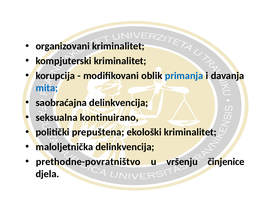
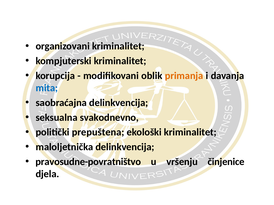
primanja colour: blue -> orange (184, 76)
kontinuirano: kontinuirano -> svakodnevno (109, 118)
prethodne-povratništvo: prethodne-povratništvo -> pravosudne-povratništvo (88, 162)
